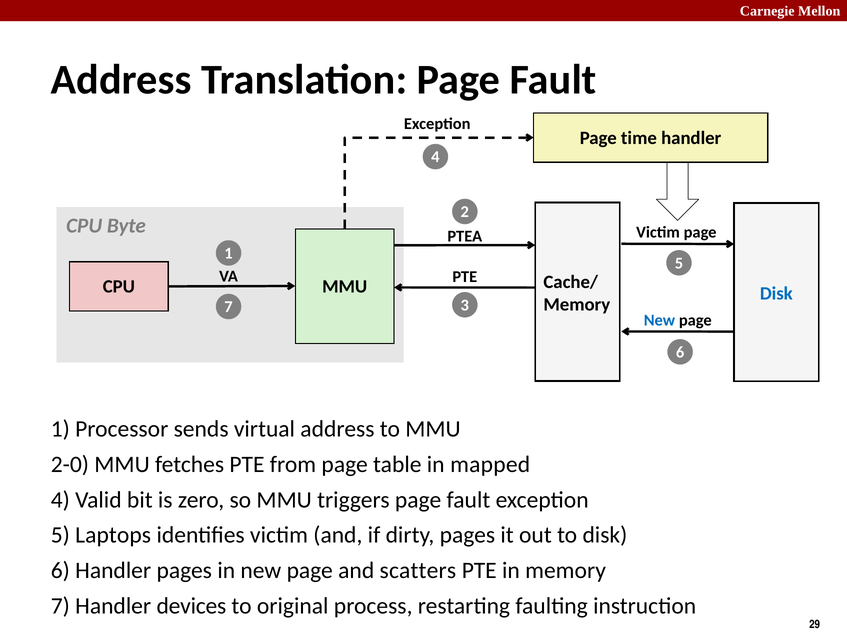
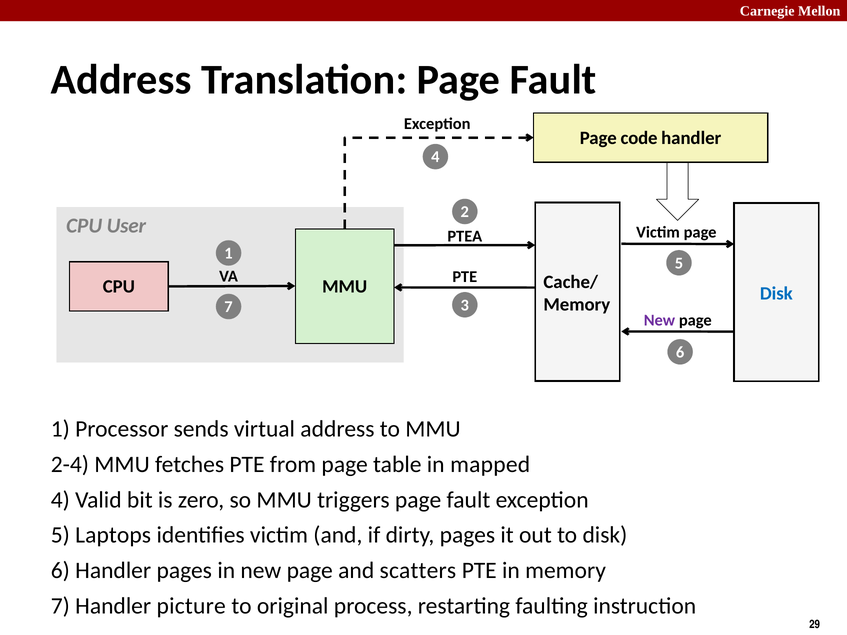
time: time -> code (639, 138)
Byte: Byte -> User (126, 226)
New colour: blue -> purple (659, 320)
2-0: 2-0 -> 2-4 (70, 465)
devices: devices -> picture (191, 606)
